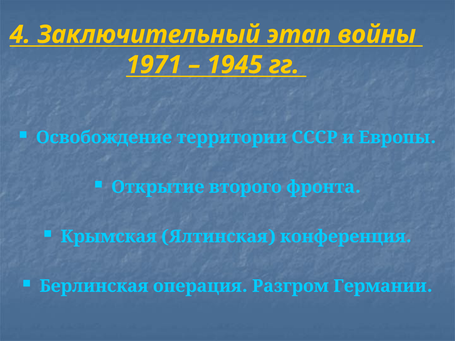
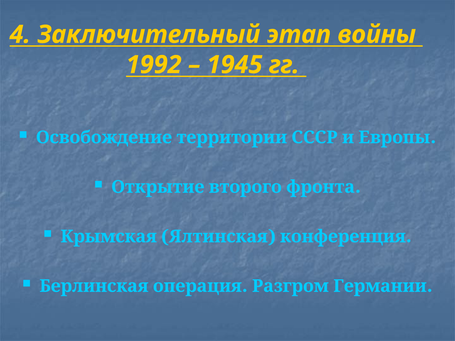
1971: 1971 -> 1992 (154, 65)
